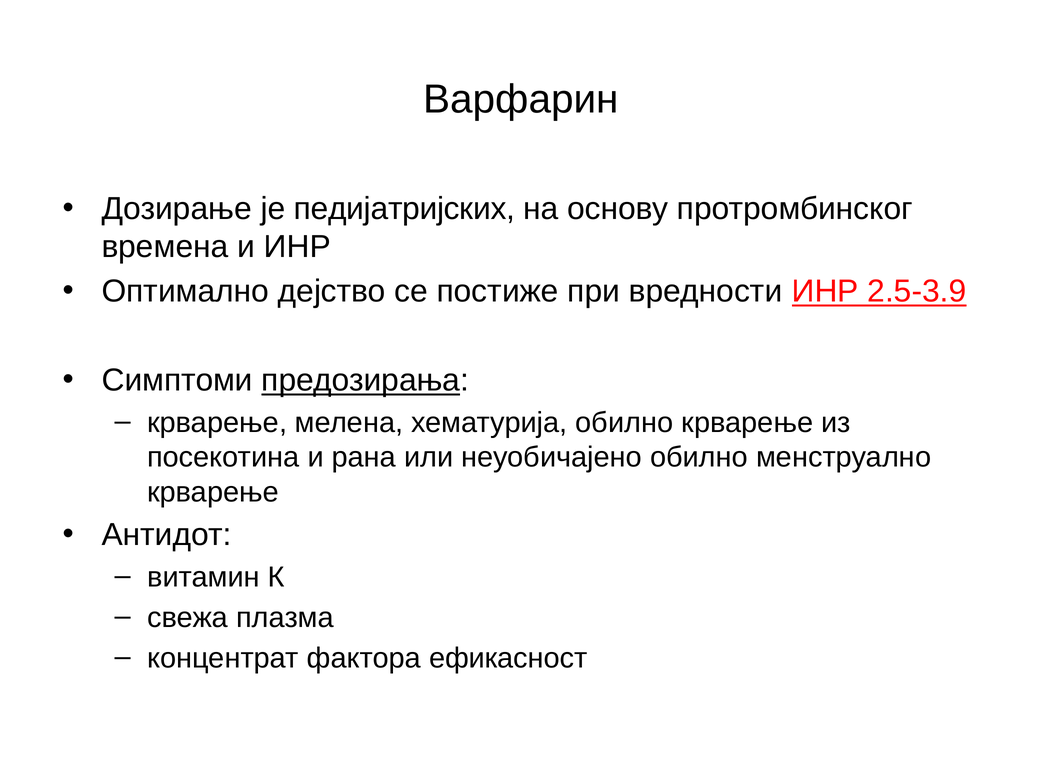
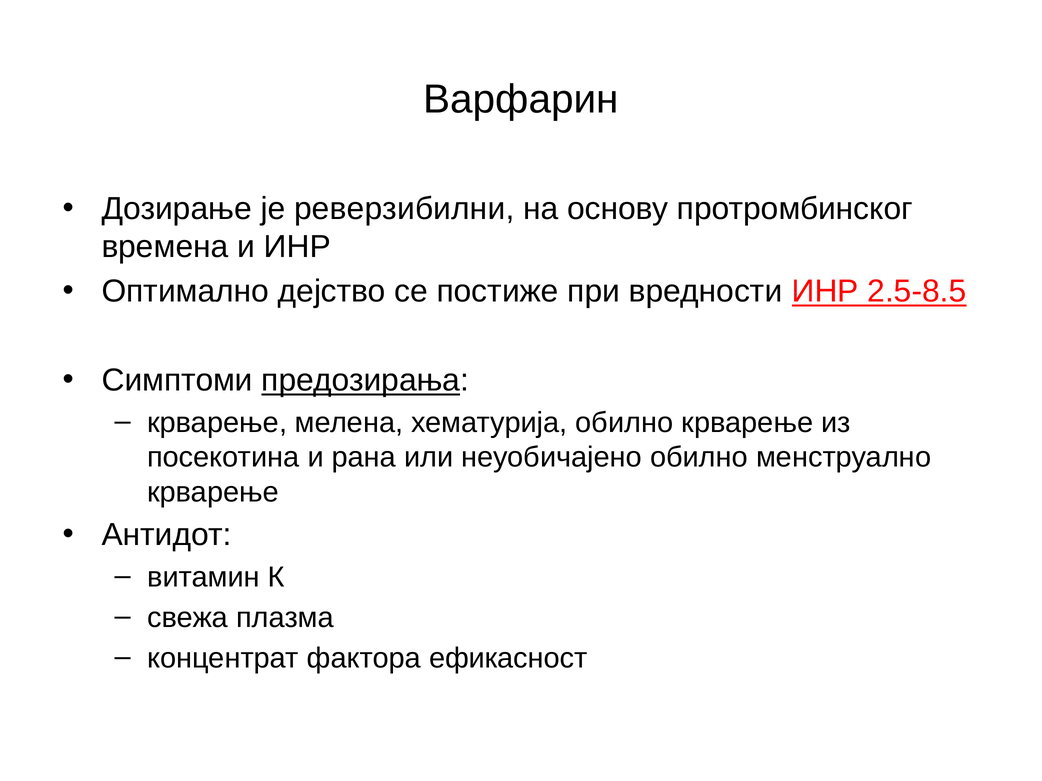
педијатријских: педијатријских -> реверзибилни (404, 209)
2.5-3.9: 2.5-3.9 -> 2.5-8.5 (917, 292)
